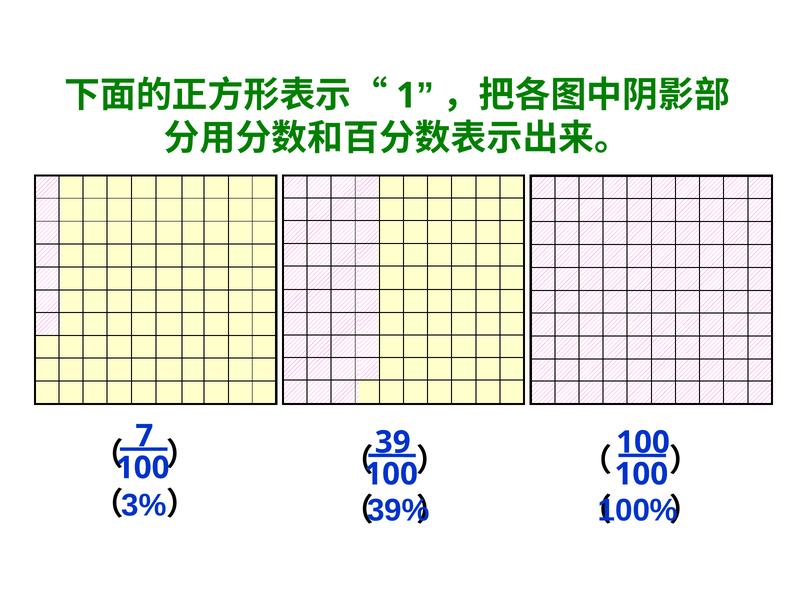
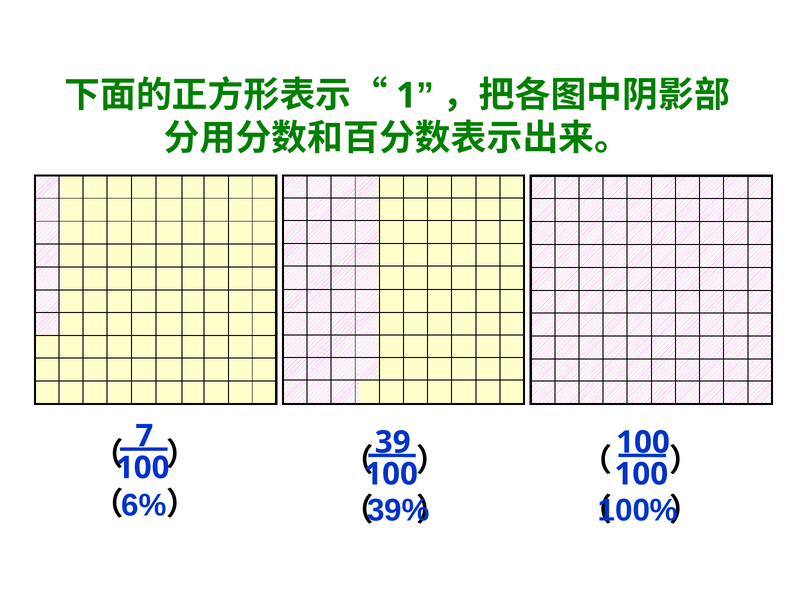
3%: 3% -> 6% (144, 506)
